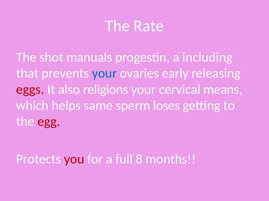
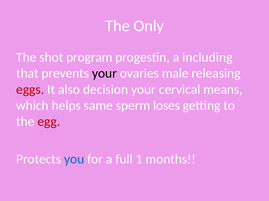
Rate: Rate -> Only (149, 26)
manuals: manuals -> program (89, 57)
your colour: blue -> black (104, 74)
early: early -> male (175, 74)
religions: religions -> decision (106, 90)
you colour: red -> blue (74, 160)
8: 8 -> 1 (139, 160)
